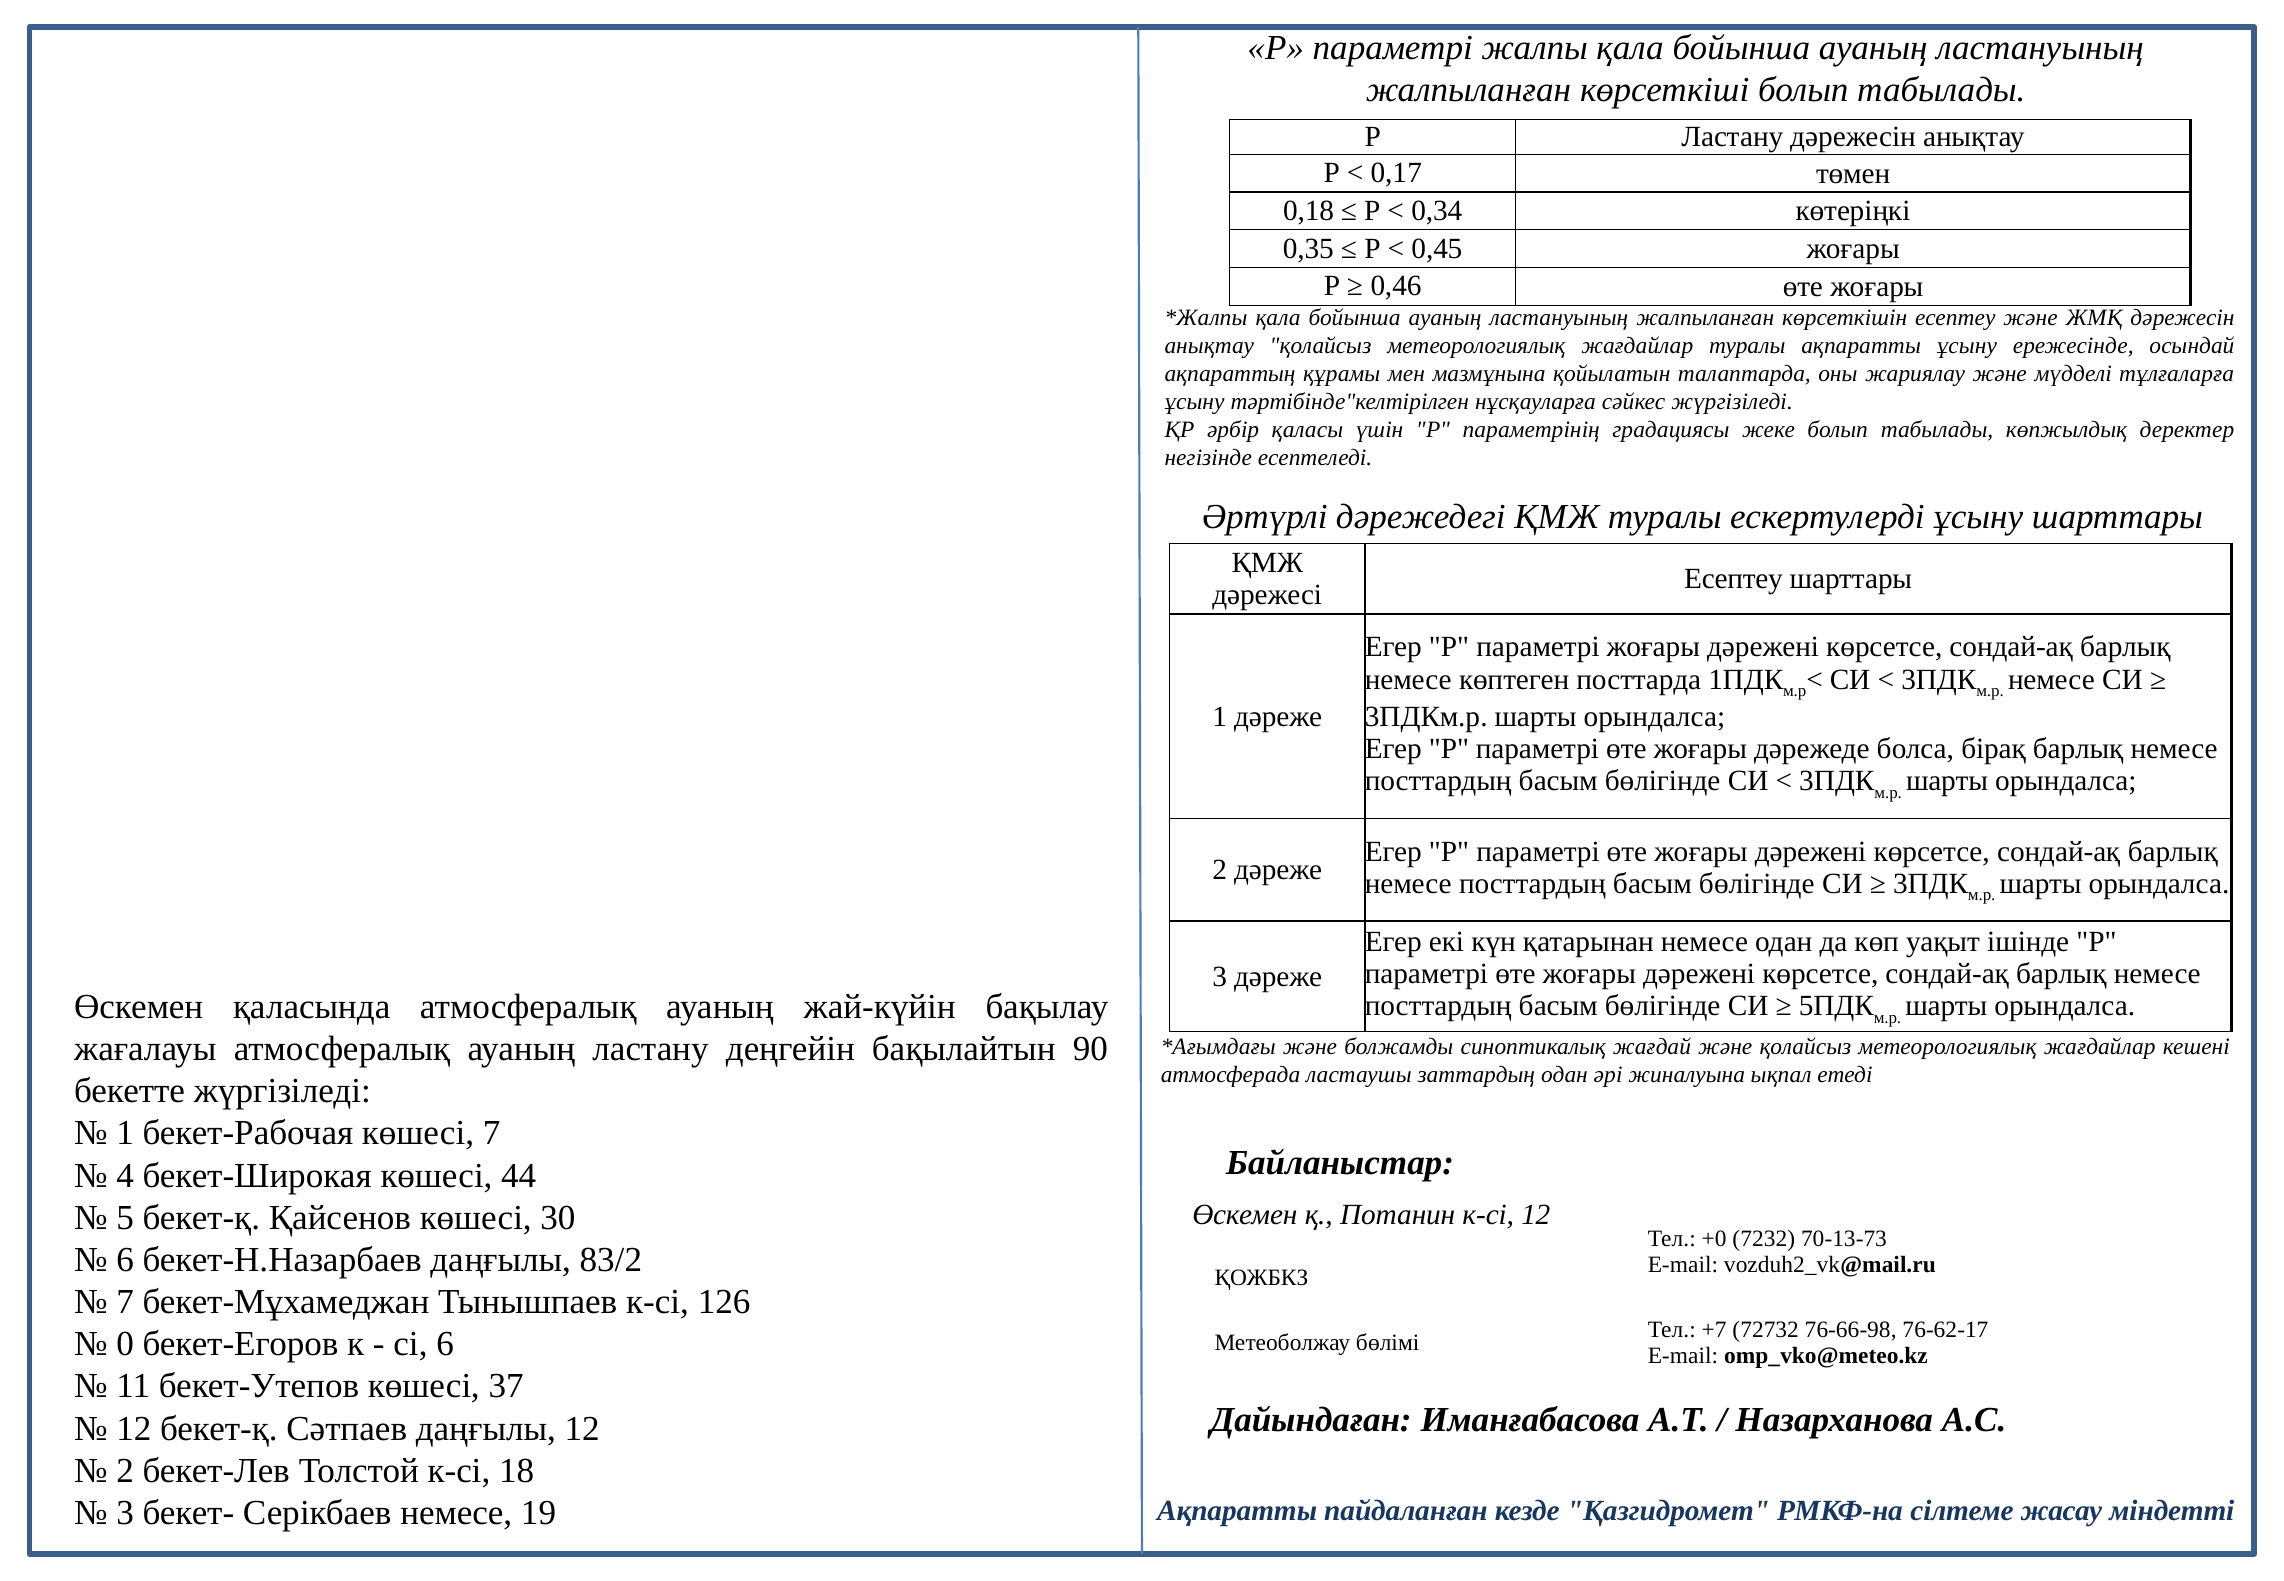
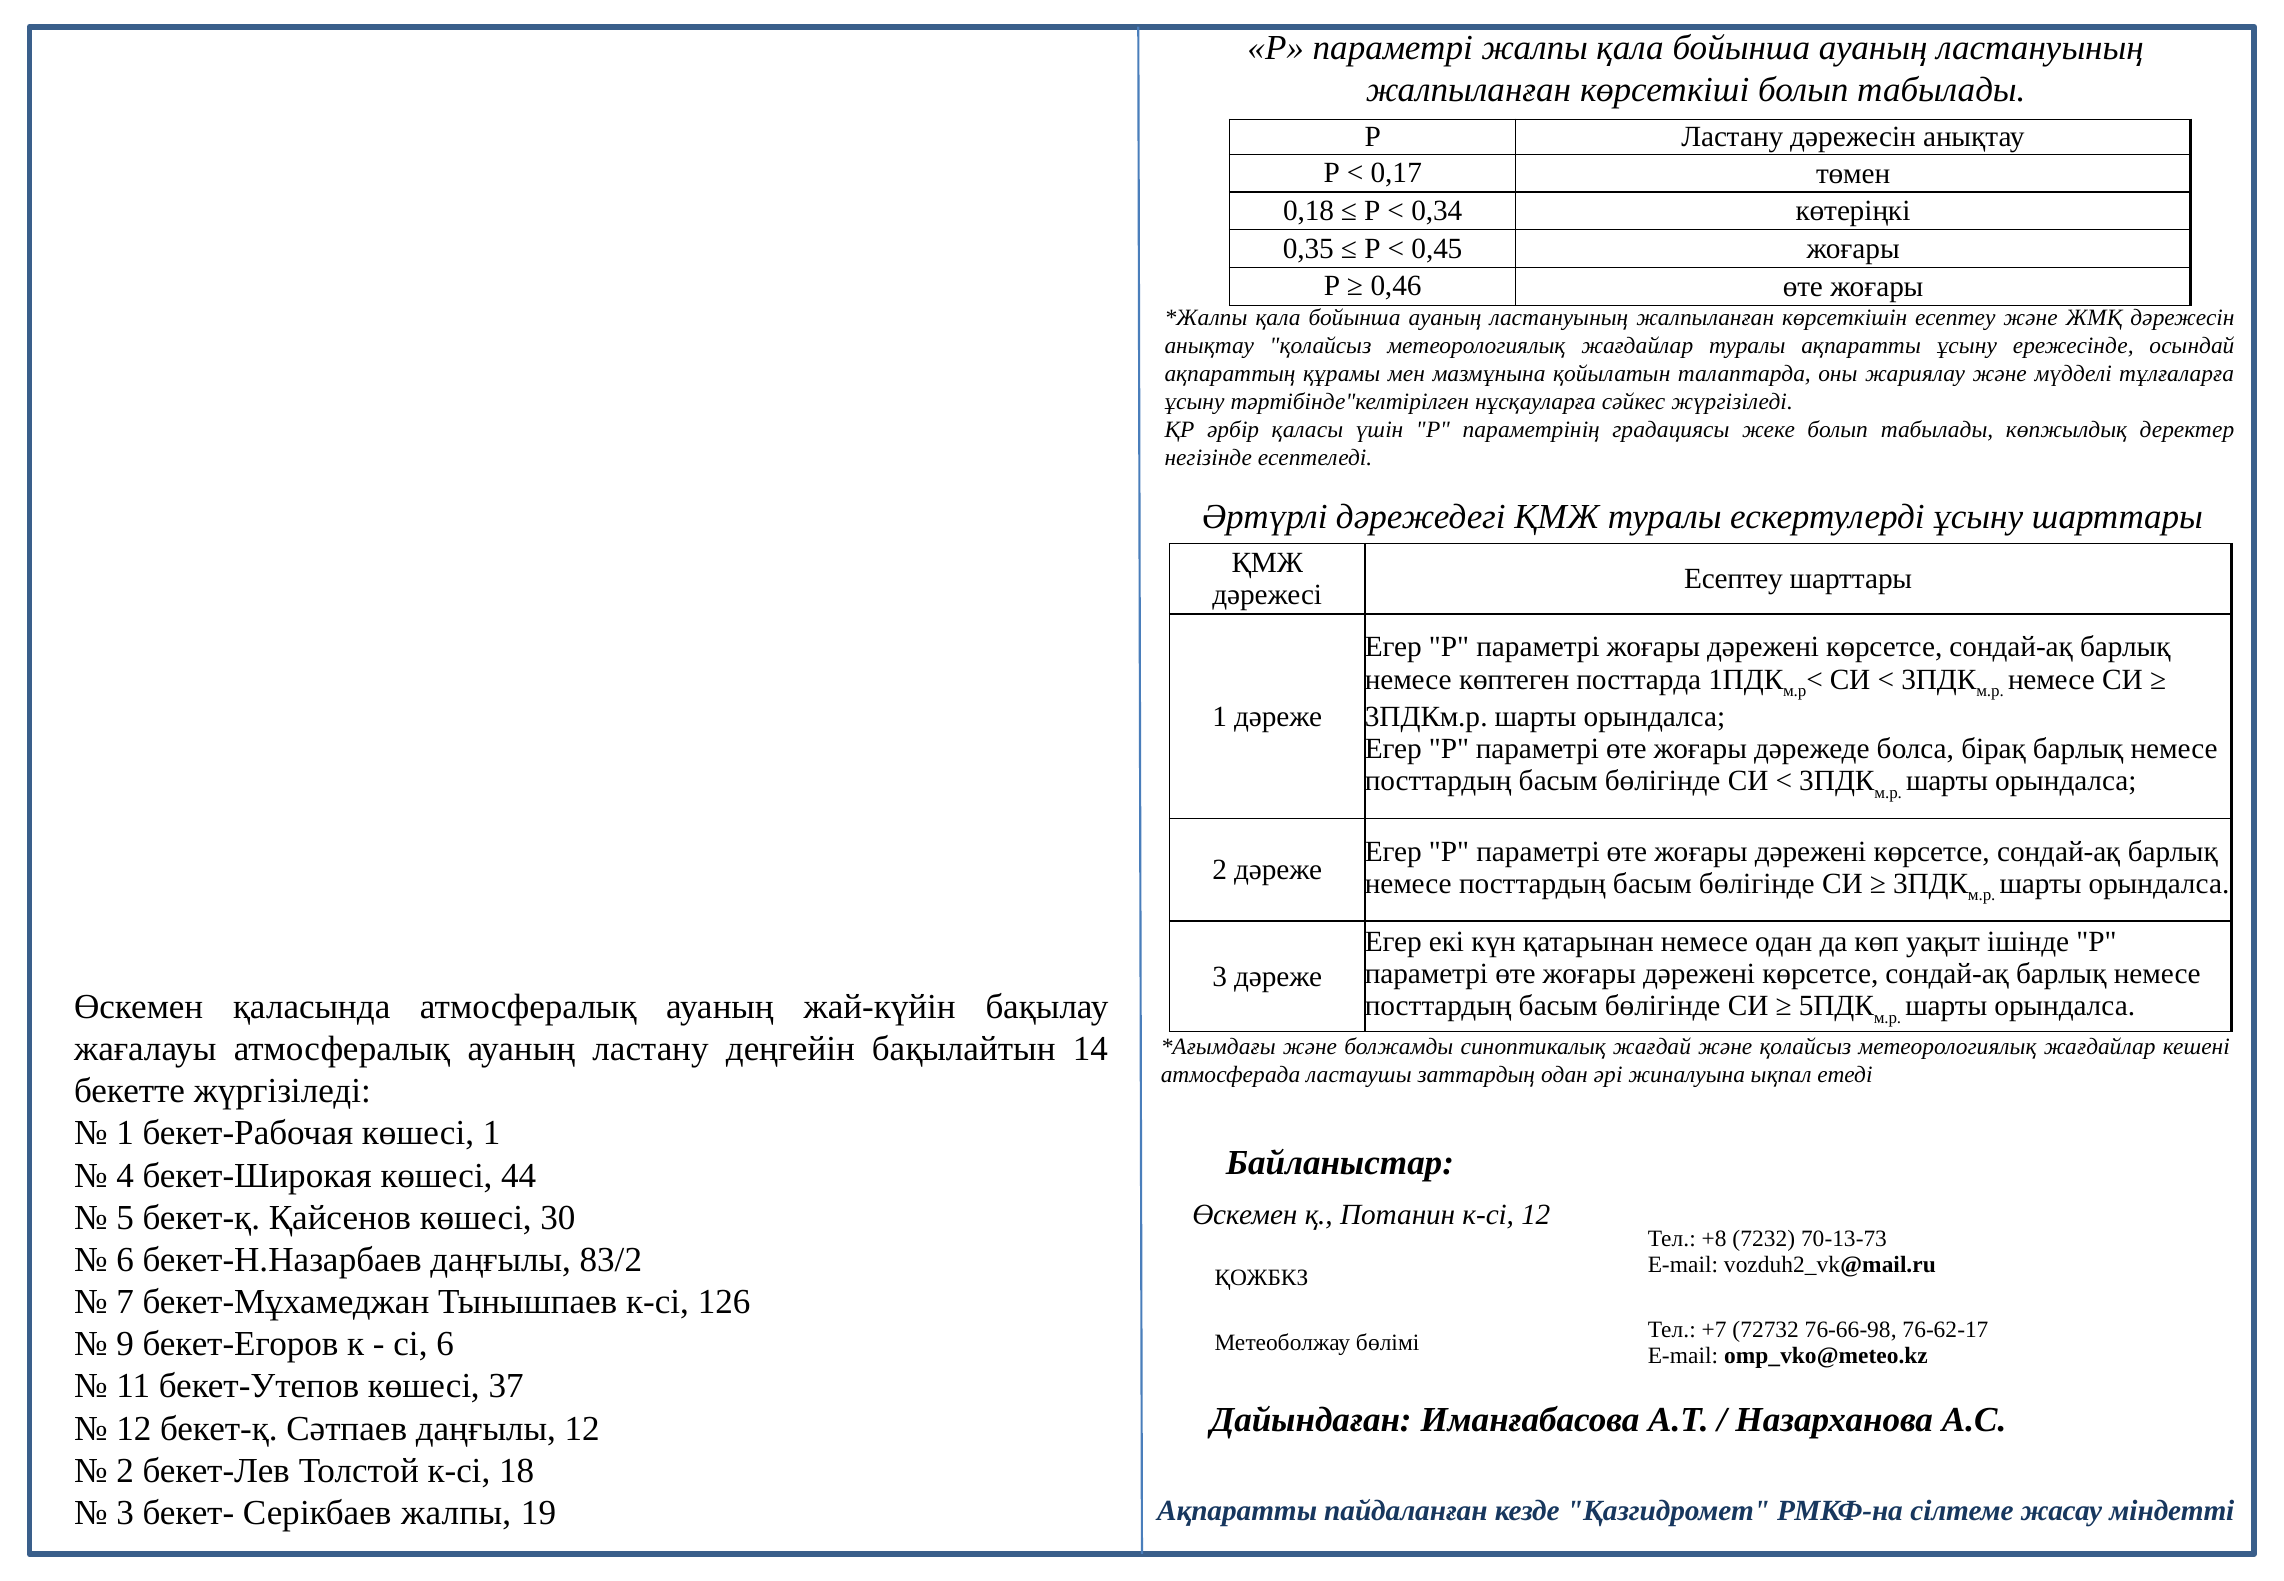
90: 90 -> 14 (1090, 1049)
көшесі 7: 7 -> 1 (492, 1134)
+0: +0 -> +8 (1714, 1239)
0: 0 -> 9 (125, 1344)
Серікбаев немесе: немесе -> жалпы (456, 1513)
